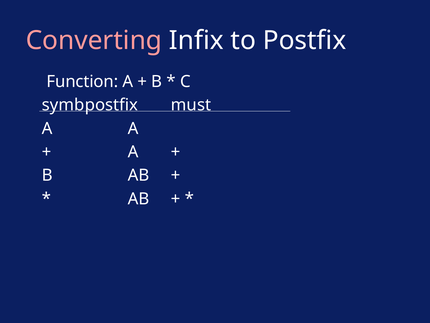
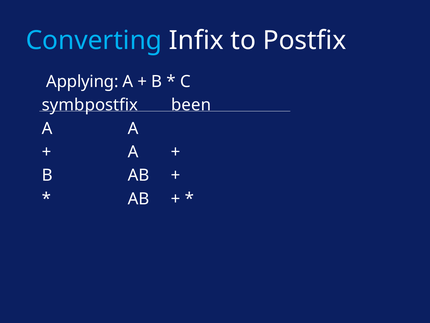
Converting colour: pink -> light blue (94, 40)
Function: Function -> Applying (82, 81)
must: must -> been (191, 105)
